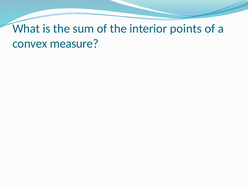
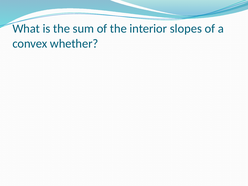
points: points -> slopes (186, 29)
measure: measure -> whether (74, 44)
